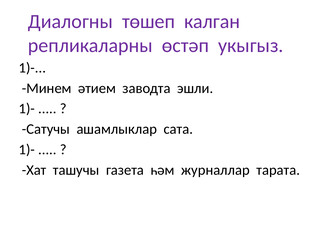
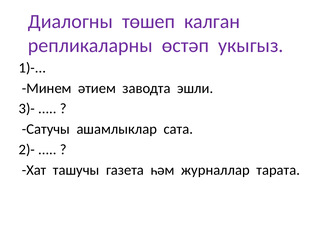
1)-: 1)- -> 3)- (27, 109)
1)-: 1)- -> 2)- (27, 150)
